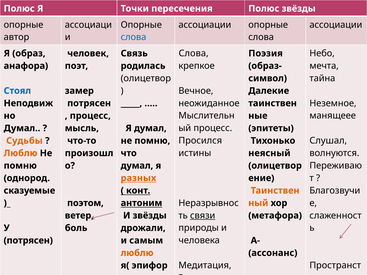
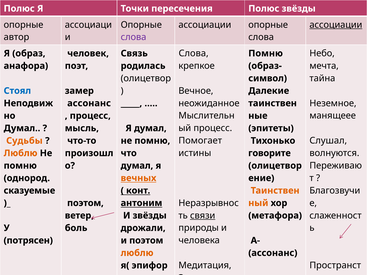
ассоциации underline: none -> present (336, 25)
слова colour: blue -> purple (133, 37)
Поэзия: Поэзия -> Помню (266, 53)
потрясен: потрясен -> ассонанс (89, 103)
Просился: Просился -> Помогает (200, 141)
неясный: неясный -> говорите (269, 153)
разных: разных -> вечных (139, 178)
и самым: самым -> поэтом (146, 241)
